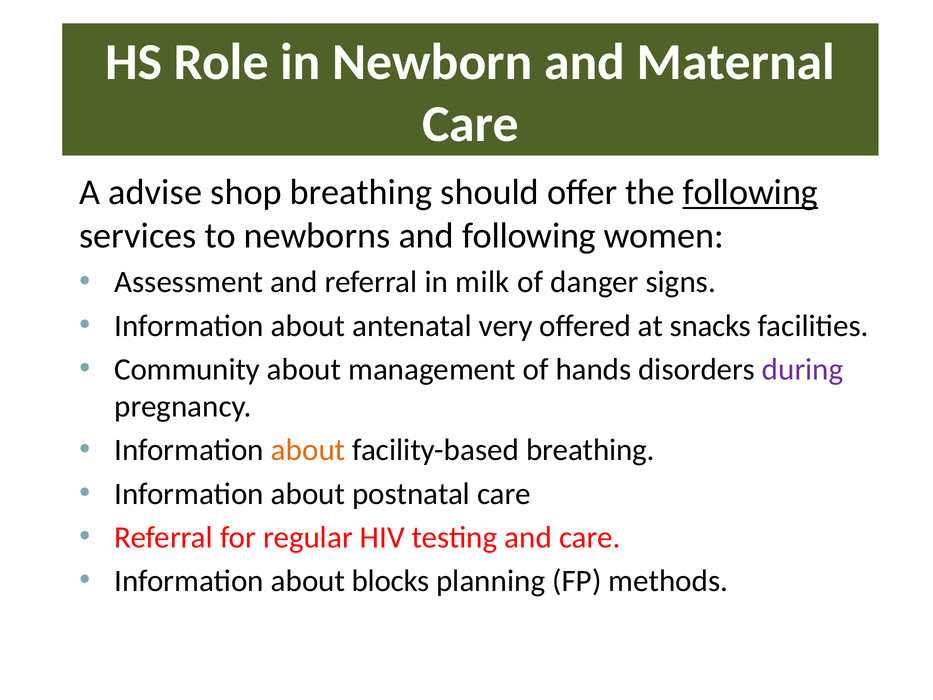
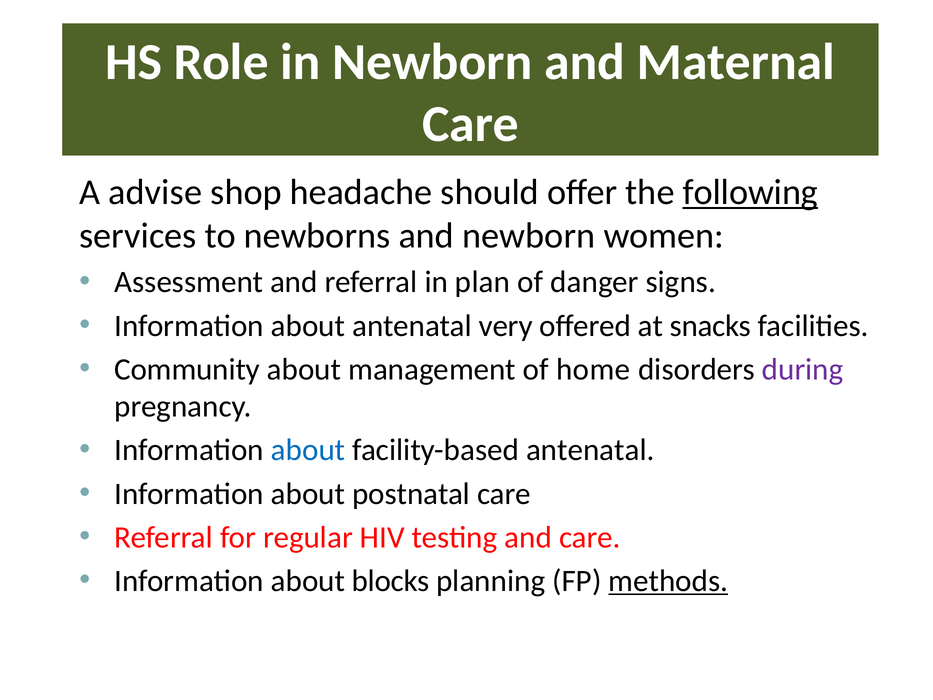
shop breathing: breathing -> headache (361, 192)
and following: following -> newborn (529, 236)
milk: milk -> plan (483, 282)
hands: hands -> home (593, 369)
about colour: orange -> blue (308, 450)
facility-based breathing: breathing -> antenatal (590, 450)
methods underline: none -> present (668, 581)
